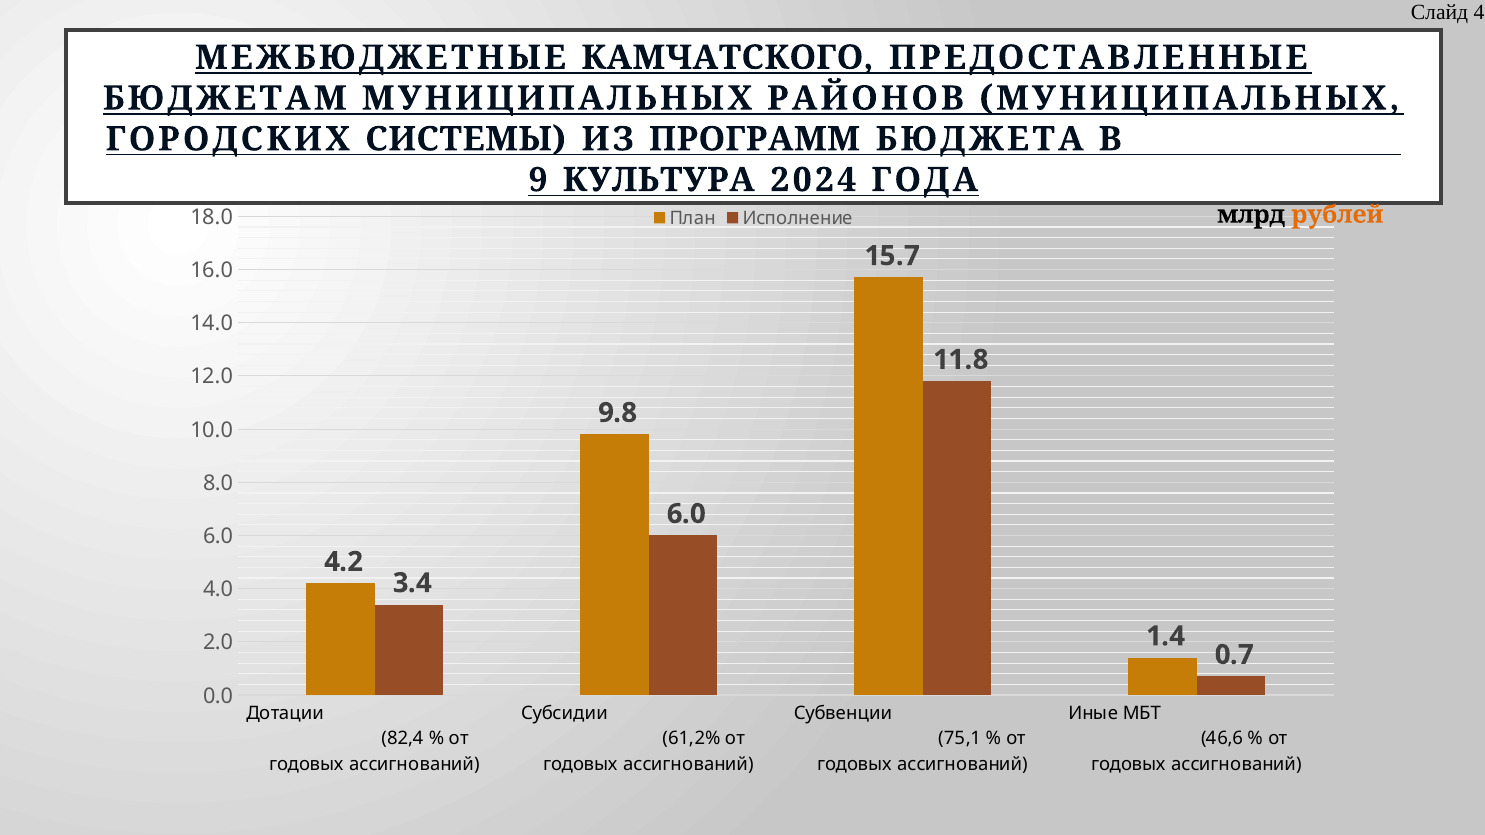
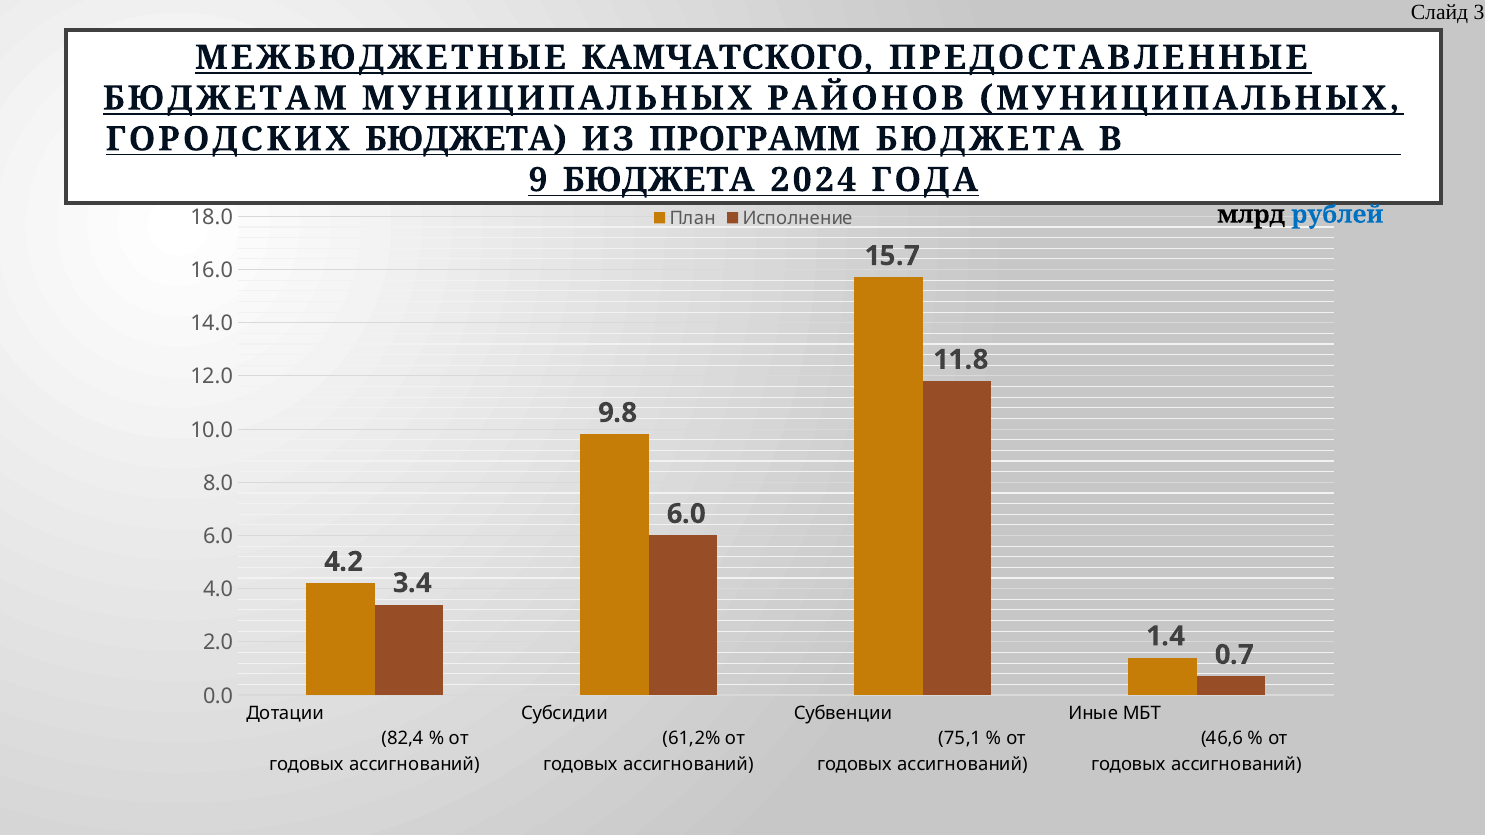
4: 4 -> 3 (1479, 12)
ГОРОДСКИХ СИСТЕМЫ: СИСТЕМЫ -> БЮДЖЕТА (466, 139)
9 КУЛЬТУРА: КУЛЬТУРА -> БЮДЖЕТА (659, 180)
рублей colour: orange -> blue (1337, 215)
